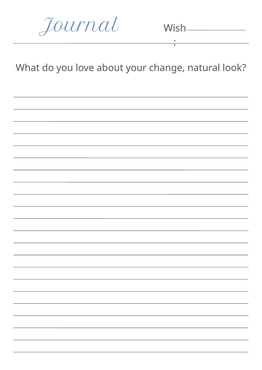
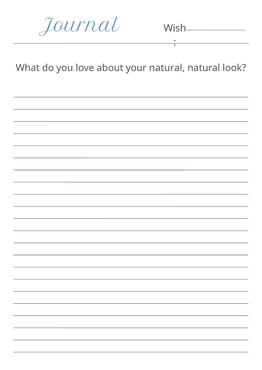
your change: change -> natural (167, 68)
